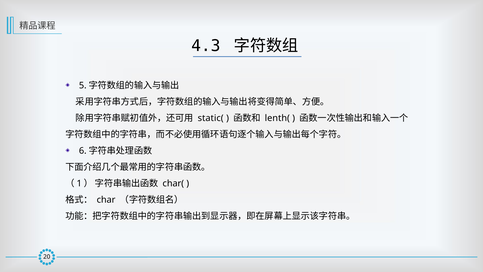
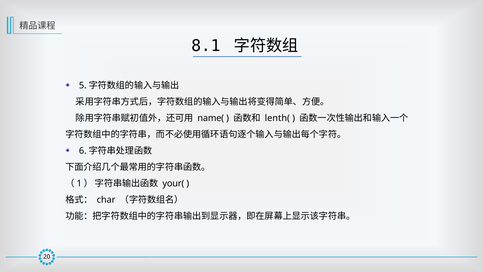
4.3: 4.3 -> 8.1 (206, 46)
static(: static( -> name( (211, 118)
char(: char( -> your( (173, 183)
